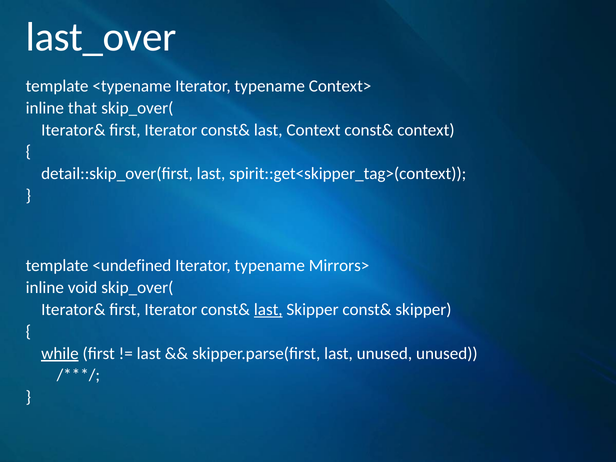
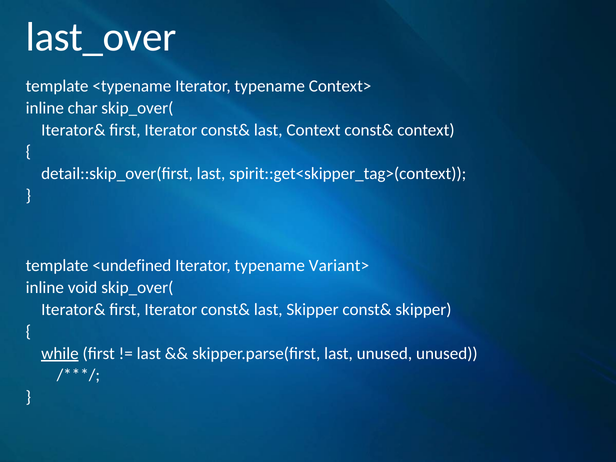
that: that -> char (83, 108)
Mirrors>: Mirrors> -> Variant> (339, 266)
last underline: present -> none (268, 310)
